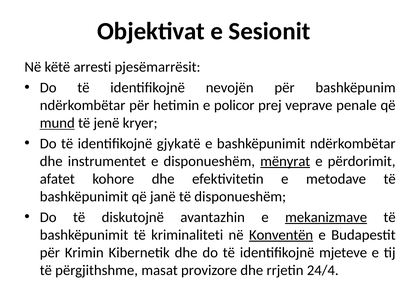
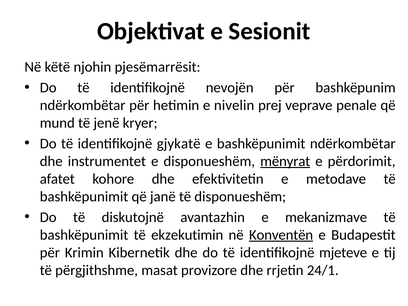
arresti: arresti -> njohin (92, 67)
policor: policor -> nivelin (234, 105)
mund underline: present -> none (57, 123)
mekanizmave underline: present -> none (326, 217)
kriminaliteti: kriminaliteti -> ekzekutimin (187, 235)
24/4: 24/4 -> 24/1 (323, 270)
